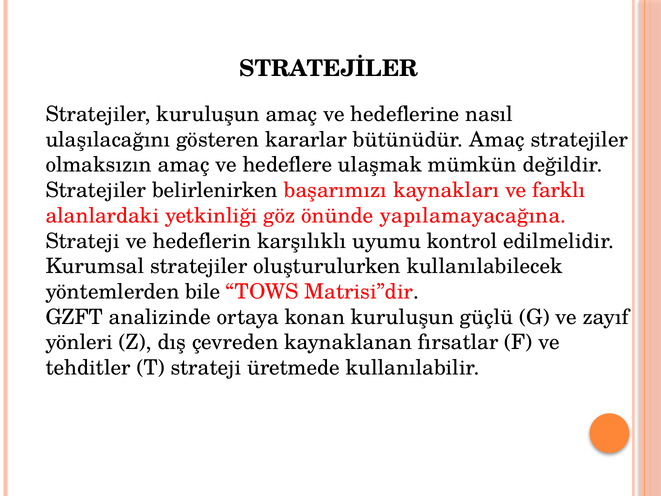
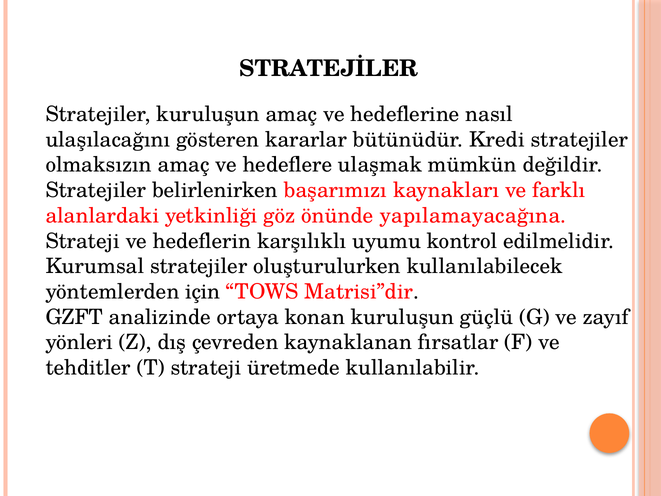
bütünüdür Amaç: Amaç -> Kredi (497, 140)
bile: bile -> için (203, 292)
